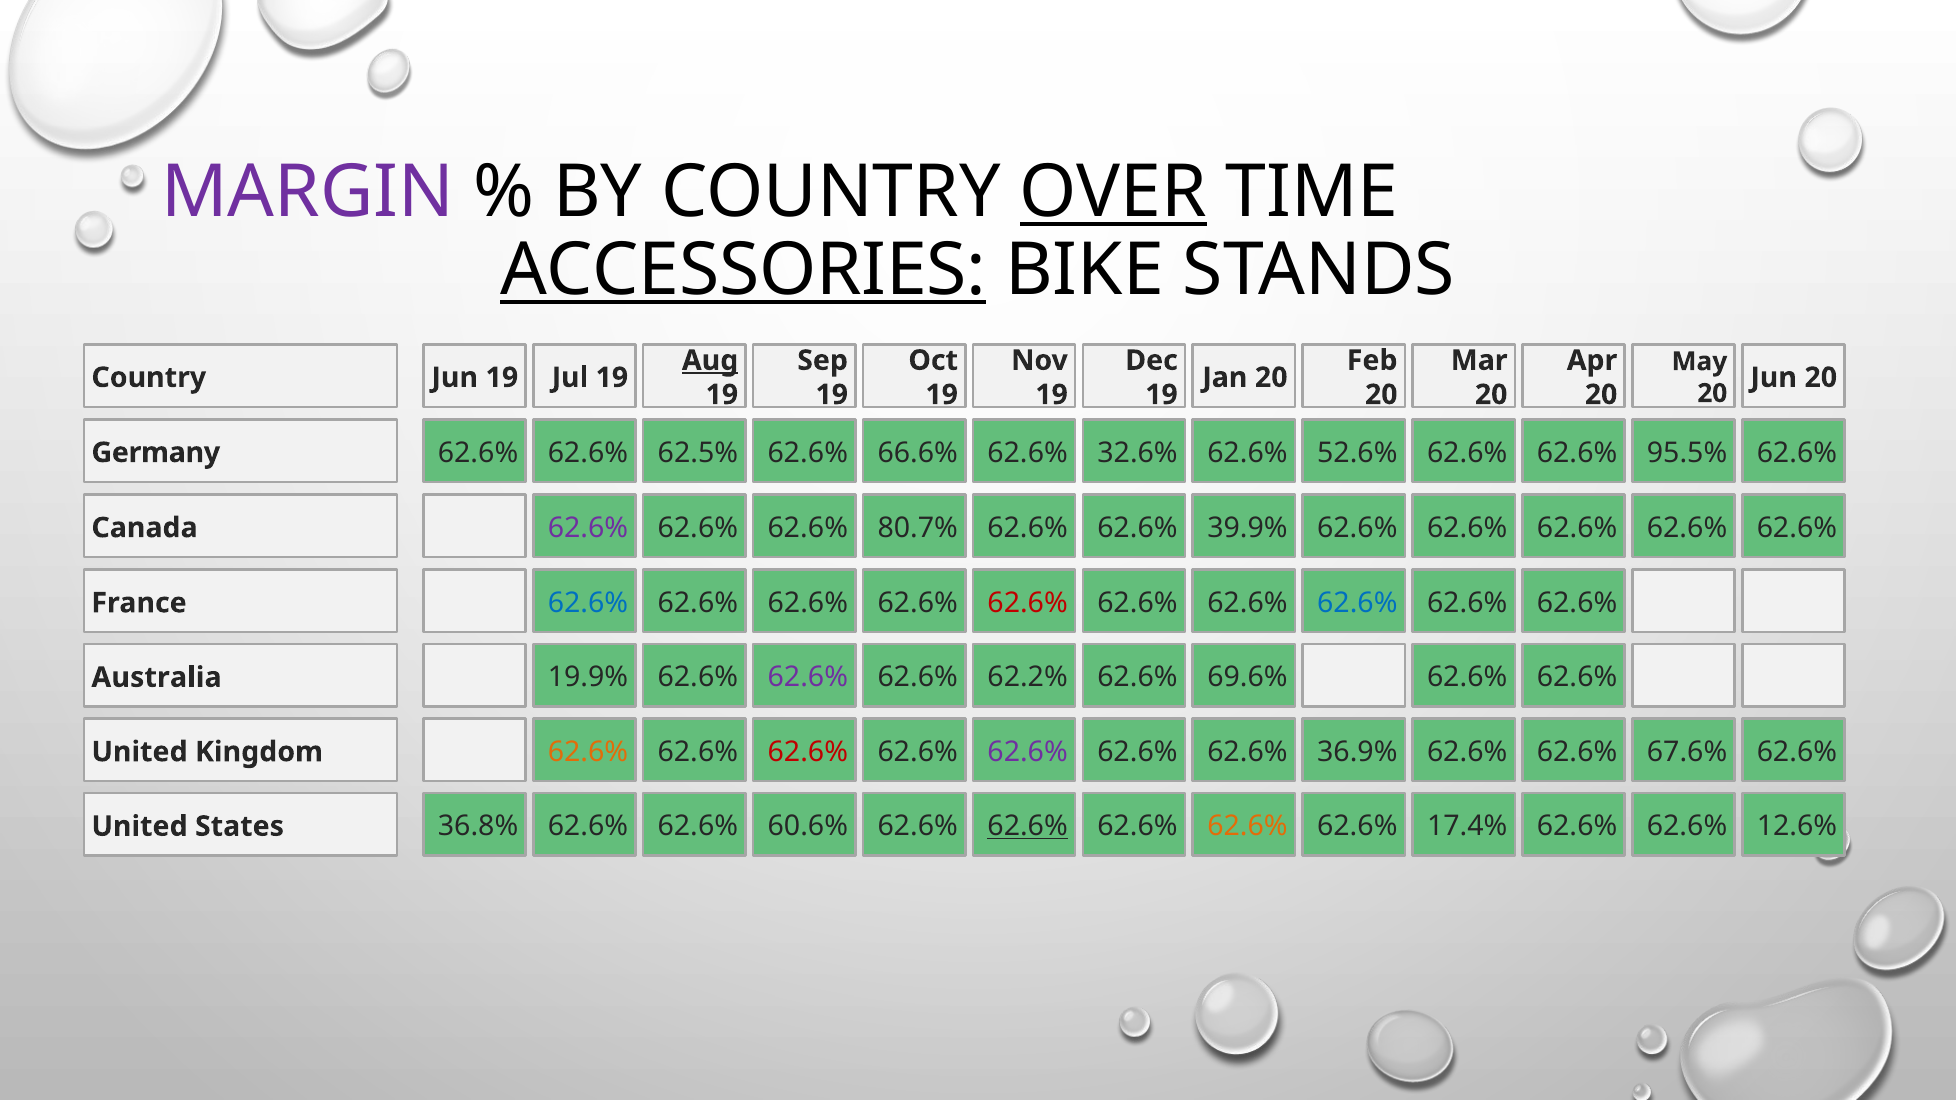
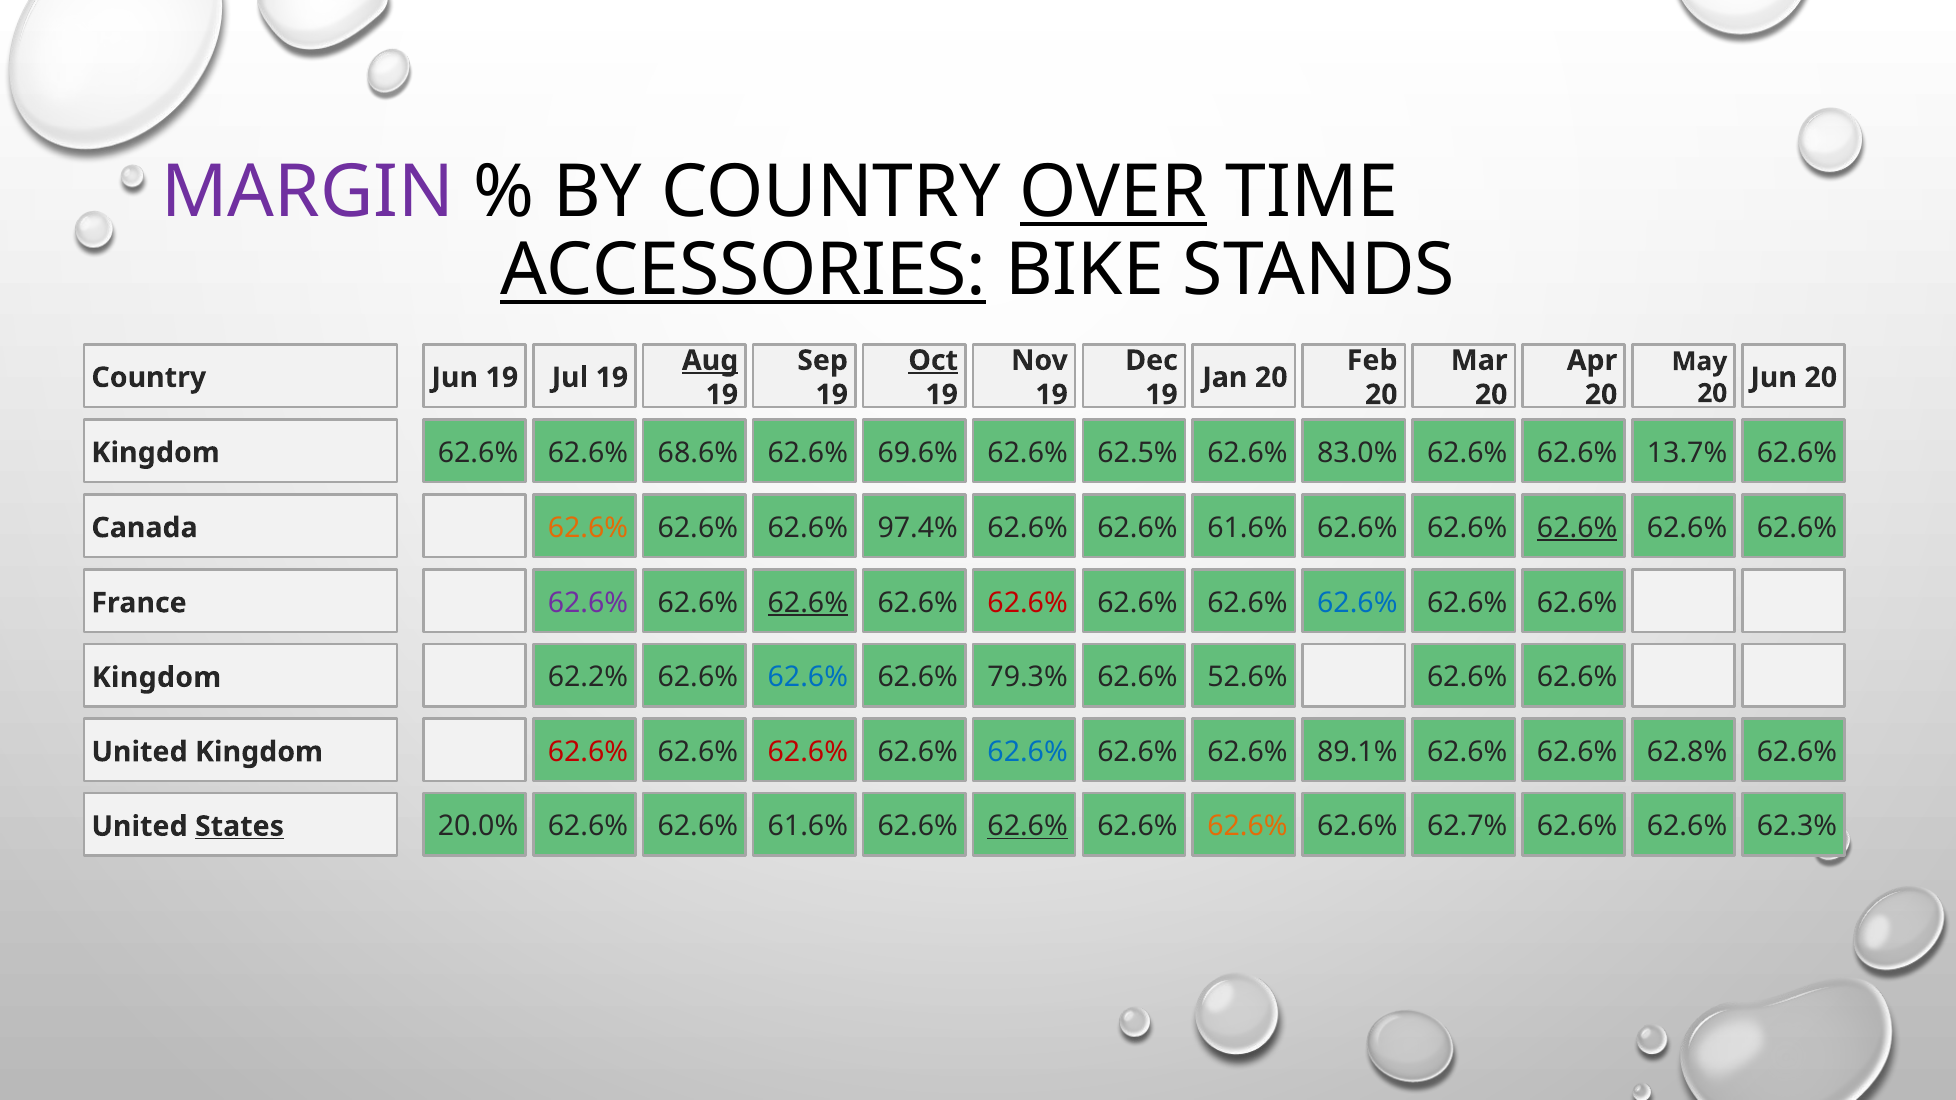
Oct underline: none -> present (933, 361)
62.5%: 62.5% -> 68.6% (698, 453)
66.6%: 66.6% -> 69.6% (918, 453)
32.6%: 32.6% -> 62.5% (1138, 453)
52.6%: 52.6% -> 83.0% (1357, 453)
95.5%: 95.5% -> 13.7% (1687, 453)
Germany: Germany -> Kingdom (156, 453)
62.6% colour: purple -> orange (588, 528)
80.7%: 80.7% -> 97.4% (918, 528)
39.9%: 39.9% -> 61.6% (1247, 528)
62.6% underline: none -> present (1577, 528)
62.6% colour: blue -> purple (588, 603)
62.6% underline: none -> present (808, 603)
19.9%: 19.9% -> 62.2% (588, 678)
62.6% colour: purple -> blue (808, 678)
62.2%: 62.2% -> 79.3% (1028, 678)
69.6%: 69.6% -> 52.6% (1247, 678)
Australia: Australia -> Kingdom (156, 678)
62.6% colour: orange -> red (588, 752)
62.6% colour: purple -> blue (1028, 752)
36.9%: 36.9% -> 89.1% (1357, 752)
67.6%: 67.6% -> 62.8% (1687, 752)
36.8%: 36.8% -> 20.0% (478, 827)
60.6%: 60.6% -> 61.6% (808, 827)
17.4%: 17.4% -> 62.7% (1467, 827)
12.6%: 12.6% -> 62.3% (1797, 827)
States underline: none -> present (239, 827)
